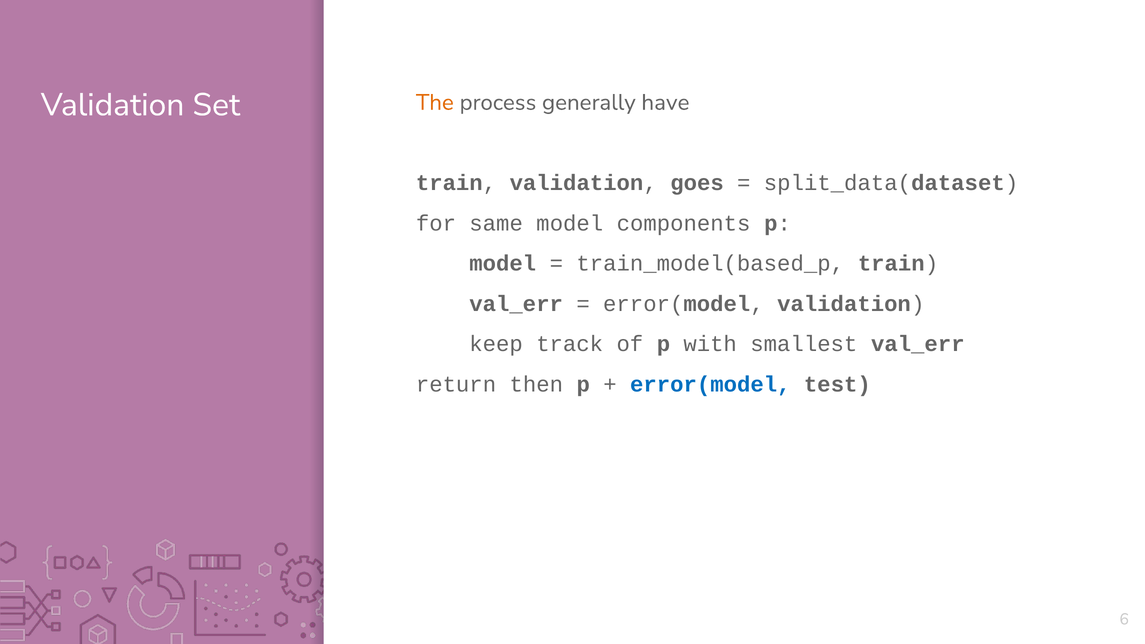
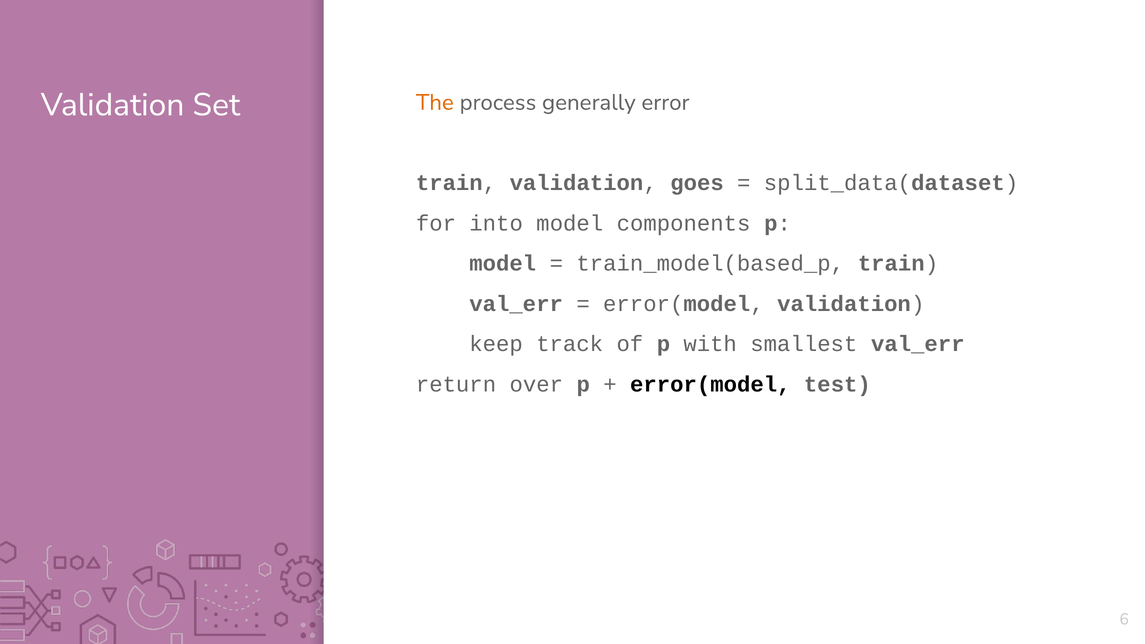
have: have -> error (665, 102)
same: same -> into (496, 223)
then: then -> over (536, 384)
error(model colour: blue -> black (710, 384)
